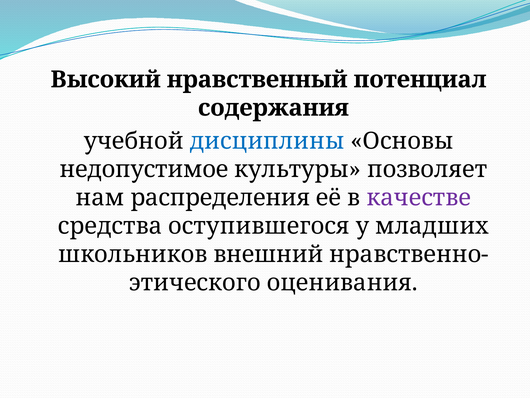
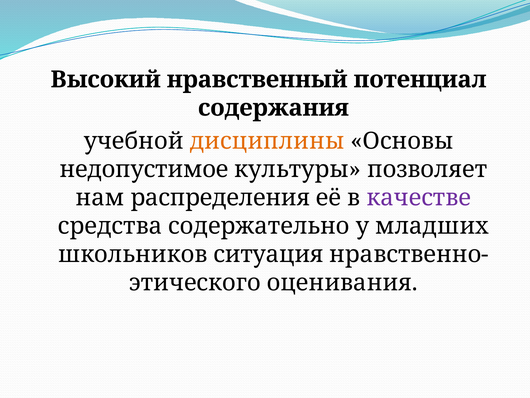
дисциплины colour: blue -> orange (267, 141)
оступившегося: оступившегося -> содержательно (259, 226)
внешний: внешний -> ситуация (268, 254)
